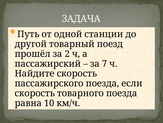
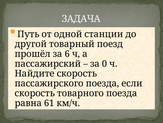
2: 2 -> 6 (67, 54)
7: 7 -> 0 (104, 63)
10: 10 -> 61 (49, 102)
